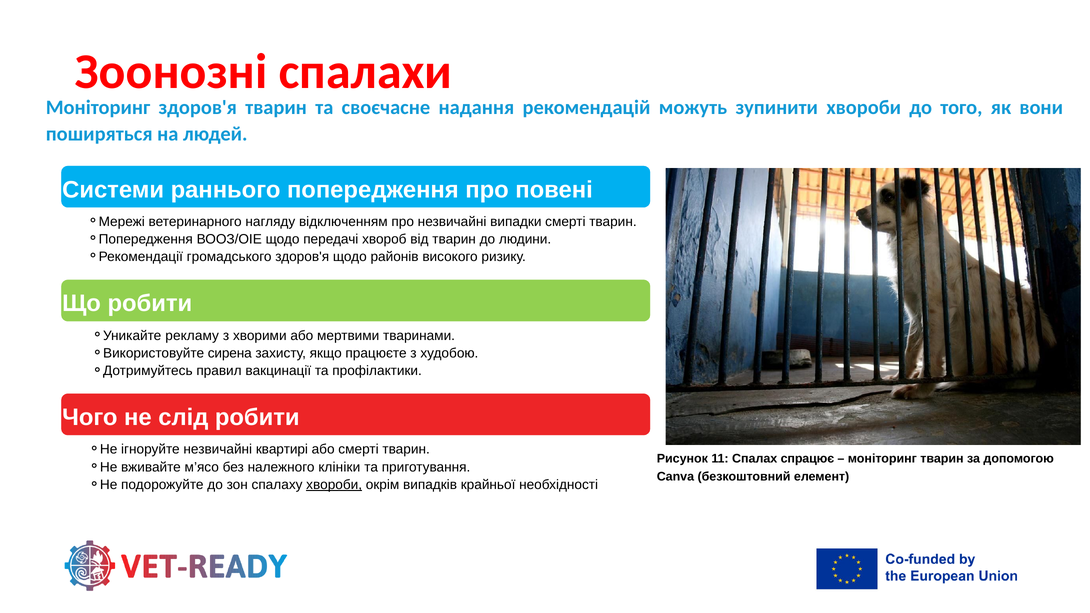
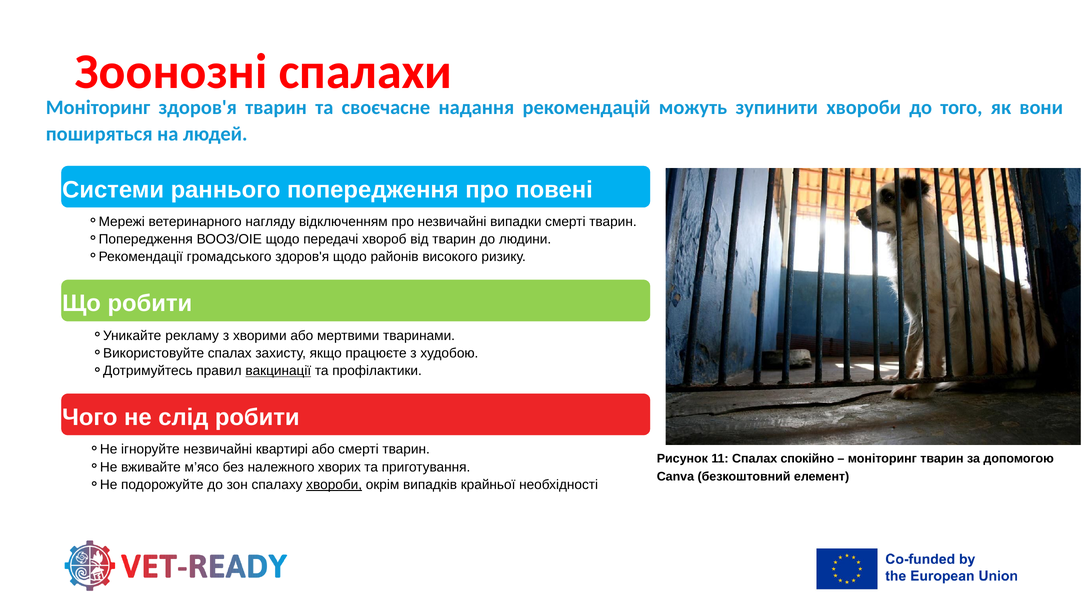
сирена: сирена -> спалах (230, 353)
вакцинації underline: none -> present (278, 371)
спрацює: спрацює -> спокійно (807, 459)
клініки: клініки -> хворих (339, 467)
